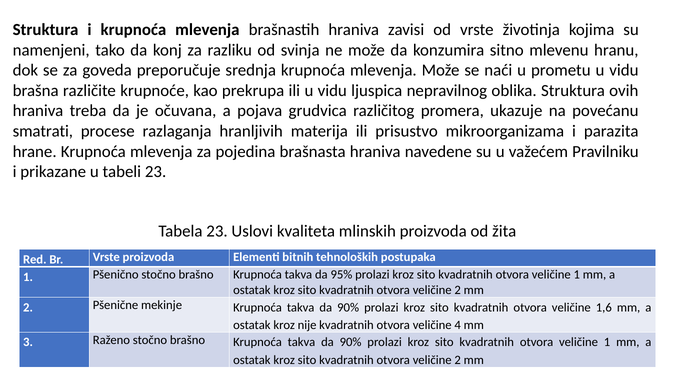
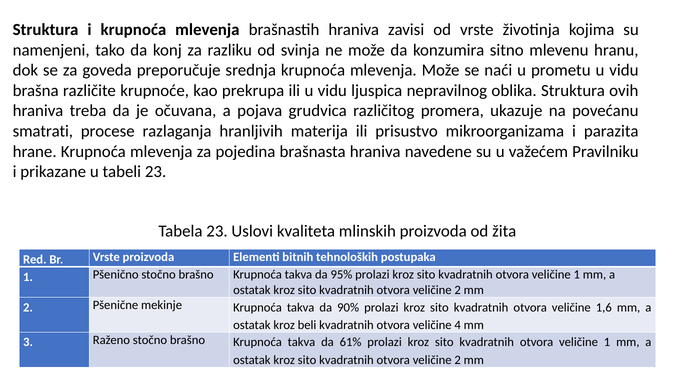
nije: nije -> beli (307, 325)
90%: 90% -> 61% (351, 342)
